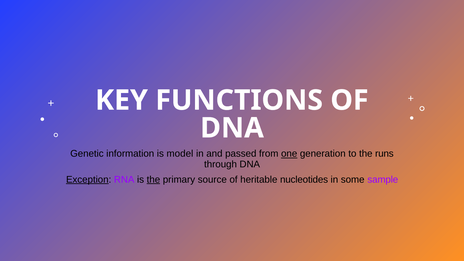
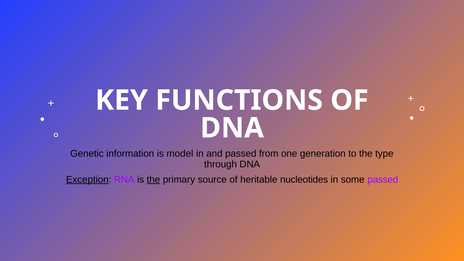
one underline: present -> none (289, 154)
runs: runs -> type (384, 154)
some sample: sample -> passed (383, 179)
